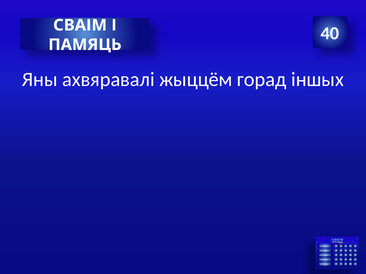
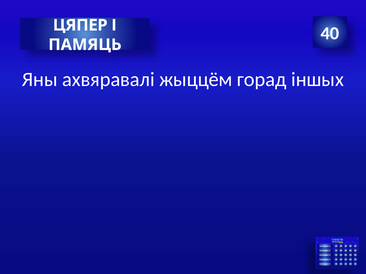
СВАІМ: СВАІМ -> ЦЯПЕР (80, 25)
